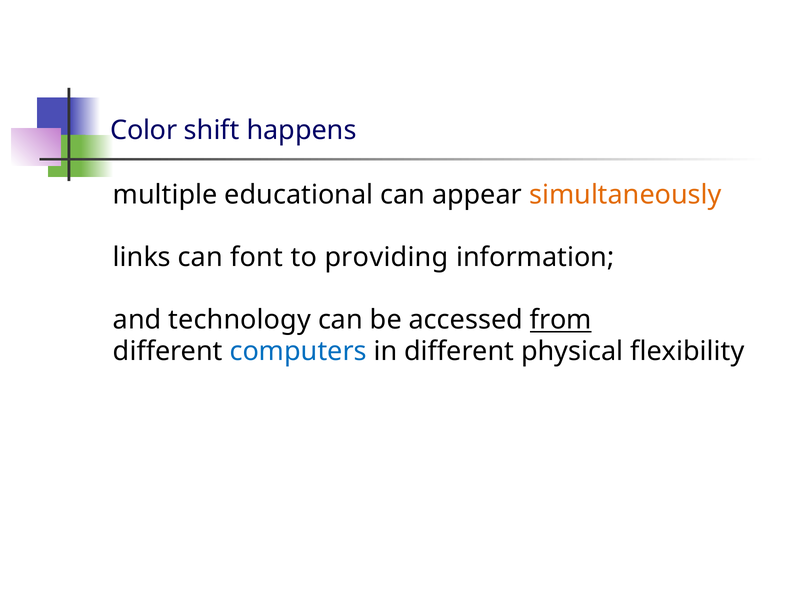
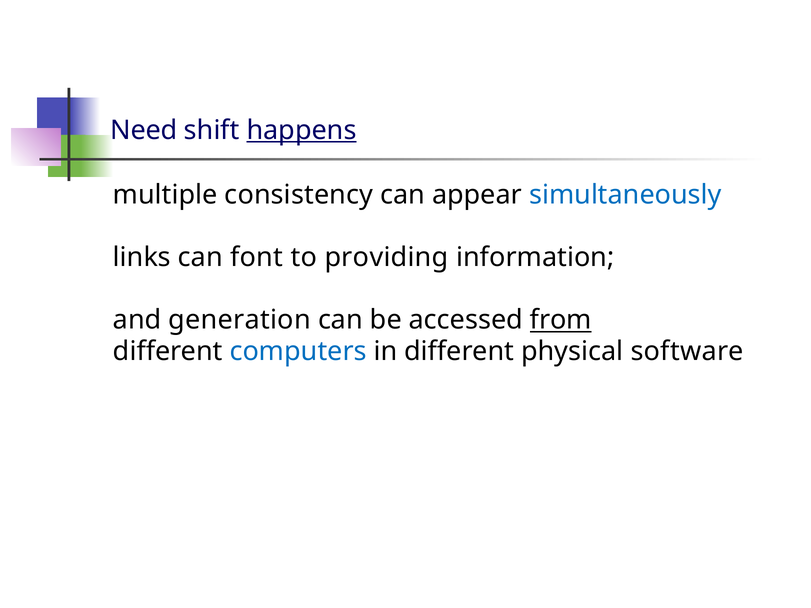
Color: Color -> Need (144, 130)
happens underline: none -> present (302, 130)
educational: educational -> consistency (299, 195)
simultaneously colour: orange -> blue (625, 195)
technology: technology -> generation (240, 320)
flexibility: flexibility -> software (687, 352)
